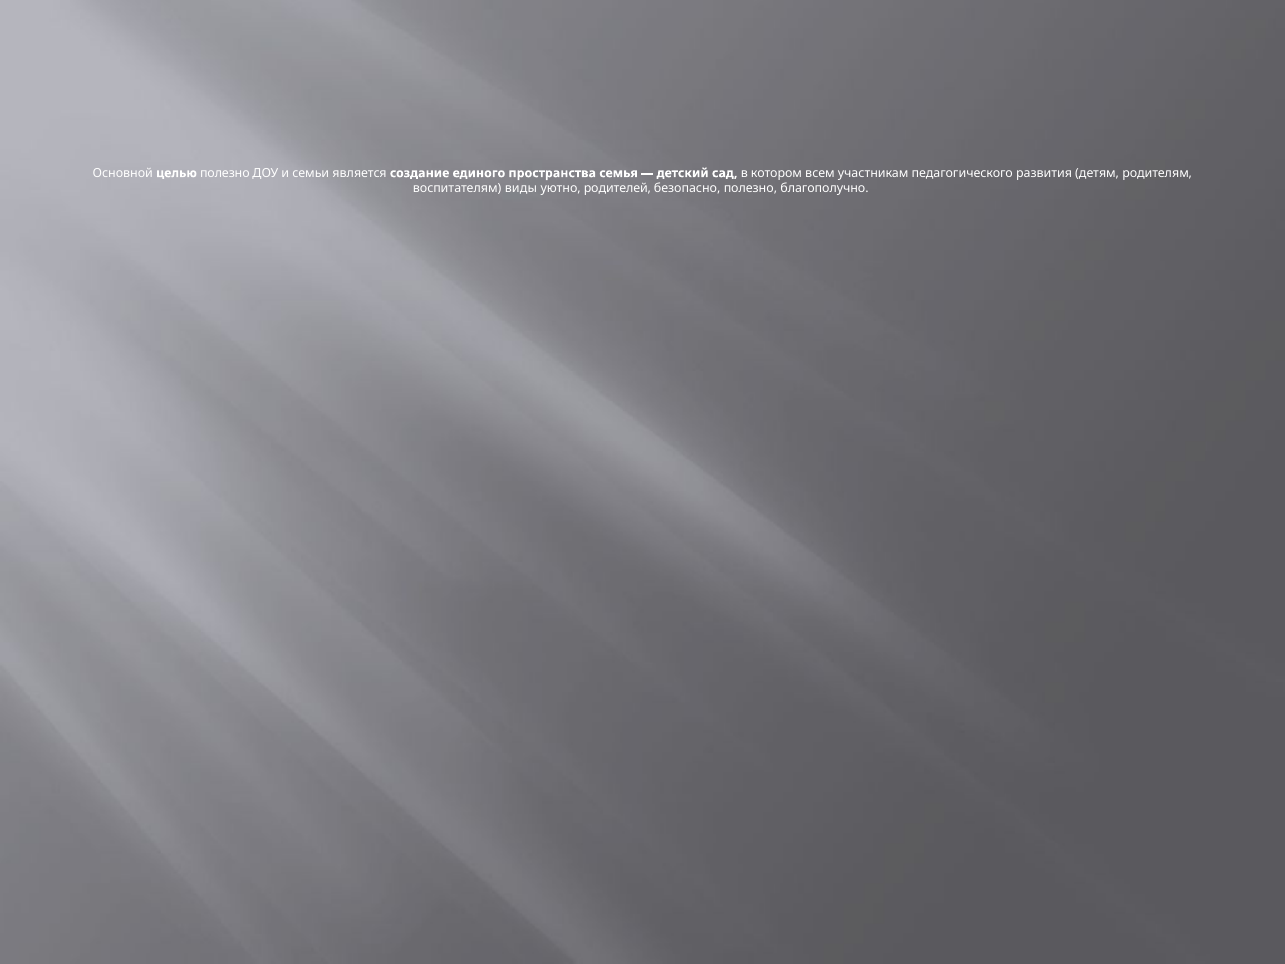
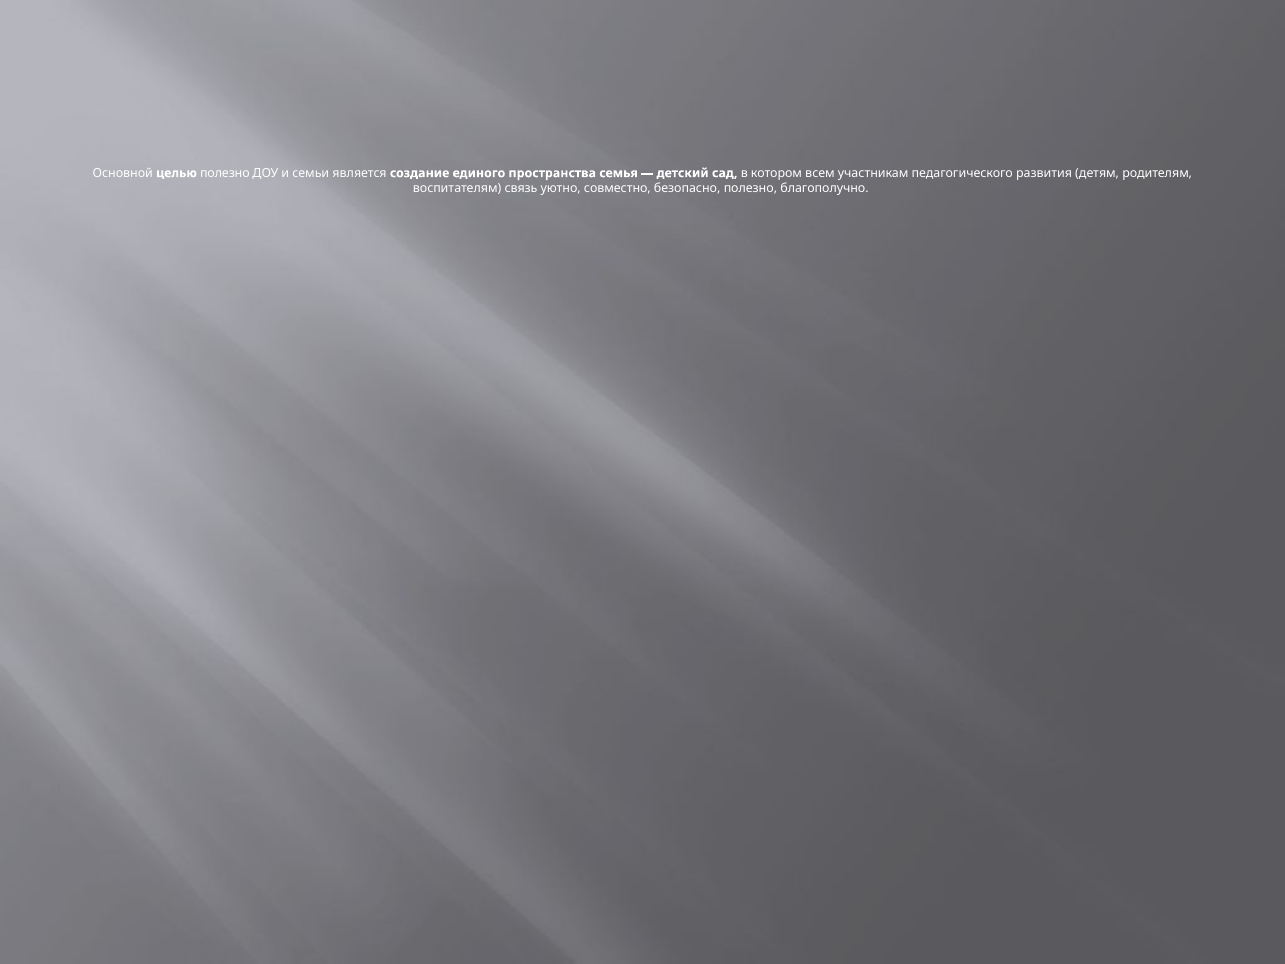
виды: виды -> связь (521, 188)
родителей: родителей -> совместно (617, 188)
